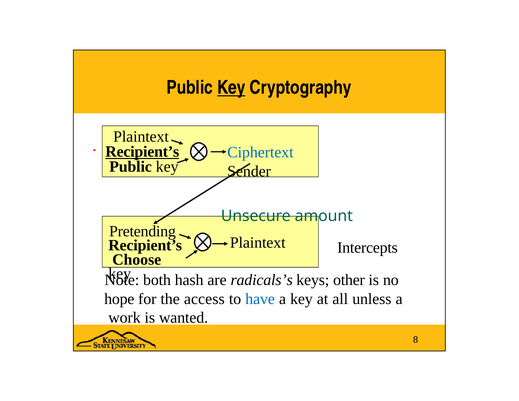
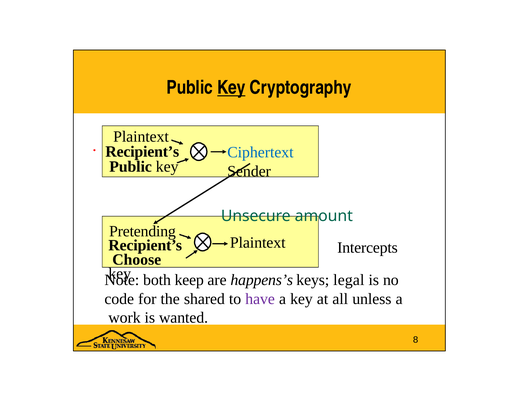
Recipient’s underline: present -> none (142, 152)
hash: hash -> keep (189, 280)
radicals’s: radicals’s -> happens’s (262, 280)
other: other -> legal (349, 280)
hope: hope -> code (119, 299)
access: access -> shared (204, 299)
have colour: blue -> purple (260, 299)
